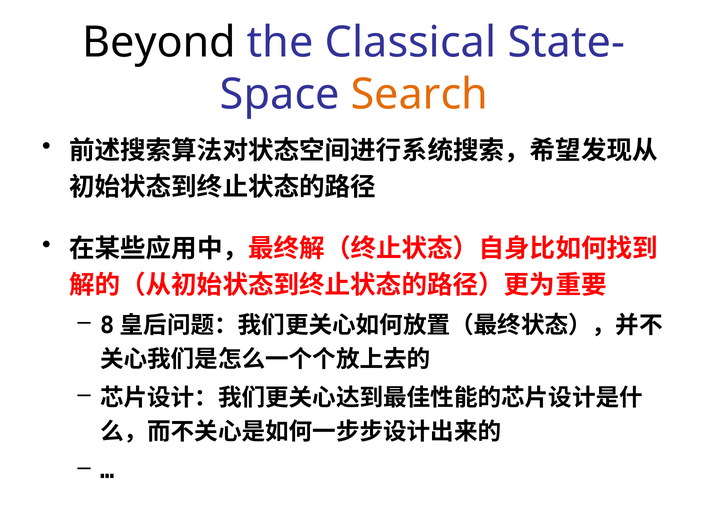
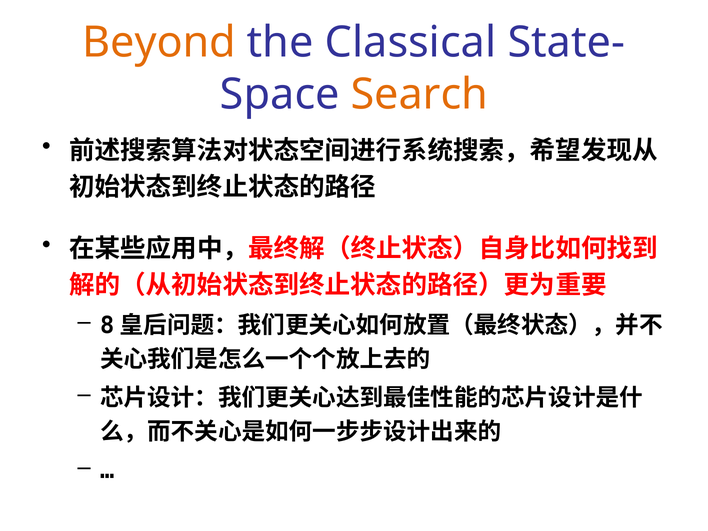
Beyond colour: black -> orange (159, 43)
